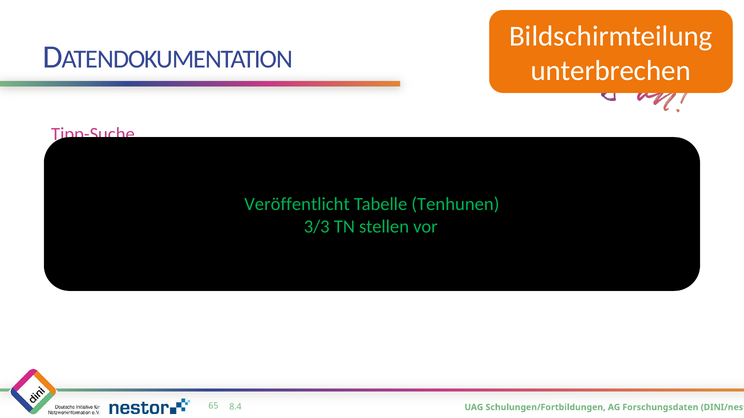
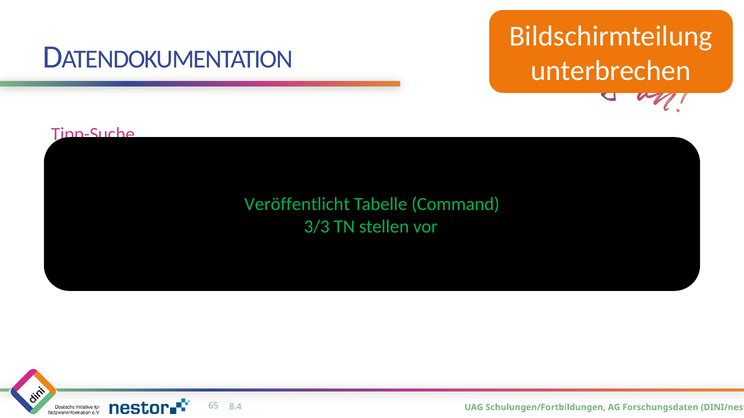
Tenhunen: Tenhunen -> Command (456, 204)
